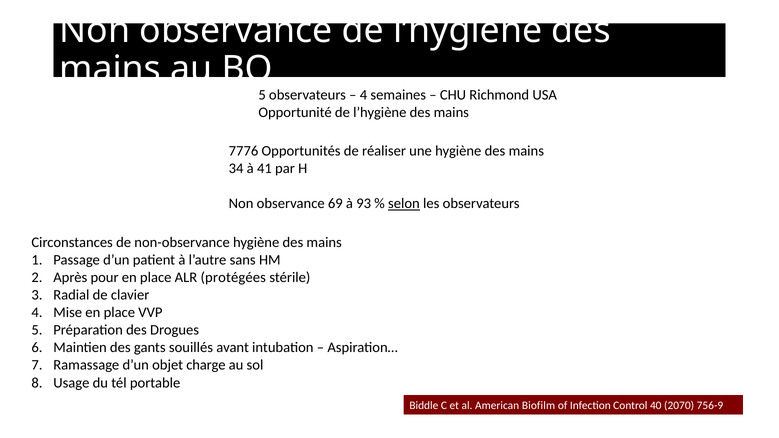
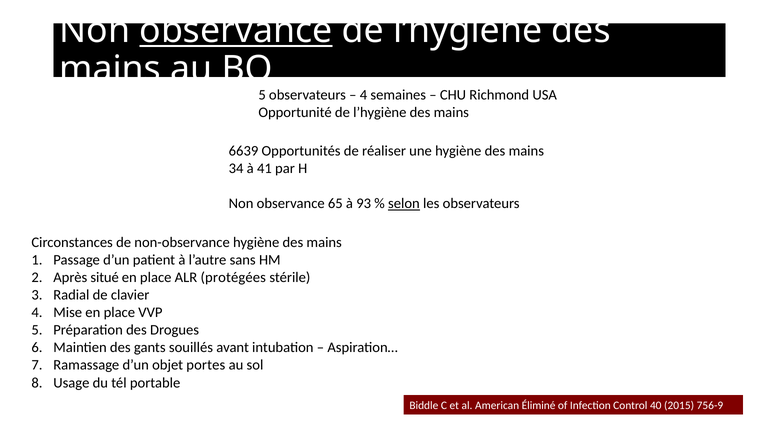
observance underline: none -> present (236, 31)
7776: 7776 -> 6639 (244, 151)
69: 69 -> 65 (335, 204)
pour: pour -> situé (105, 278)
charge: charge -> portes (206, 365)
Biofilm: Biofilm -> Éliminé (539, 406)
2070: 2070 -> 2015 (679, 406)
